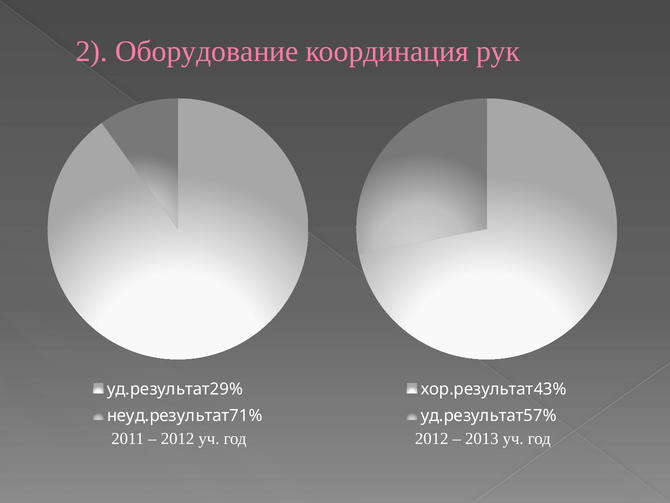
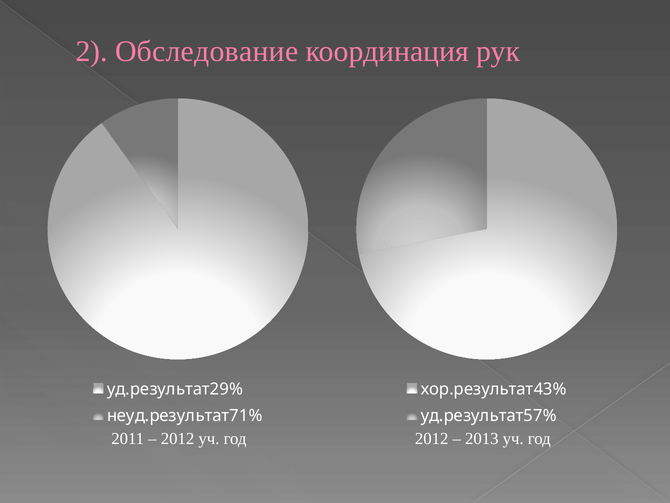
Оборудование: Оборудование -> Обследование (207, 51)
